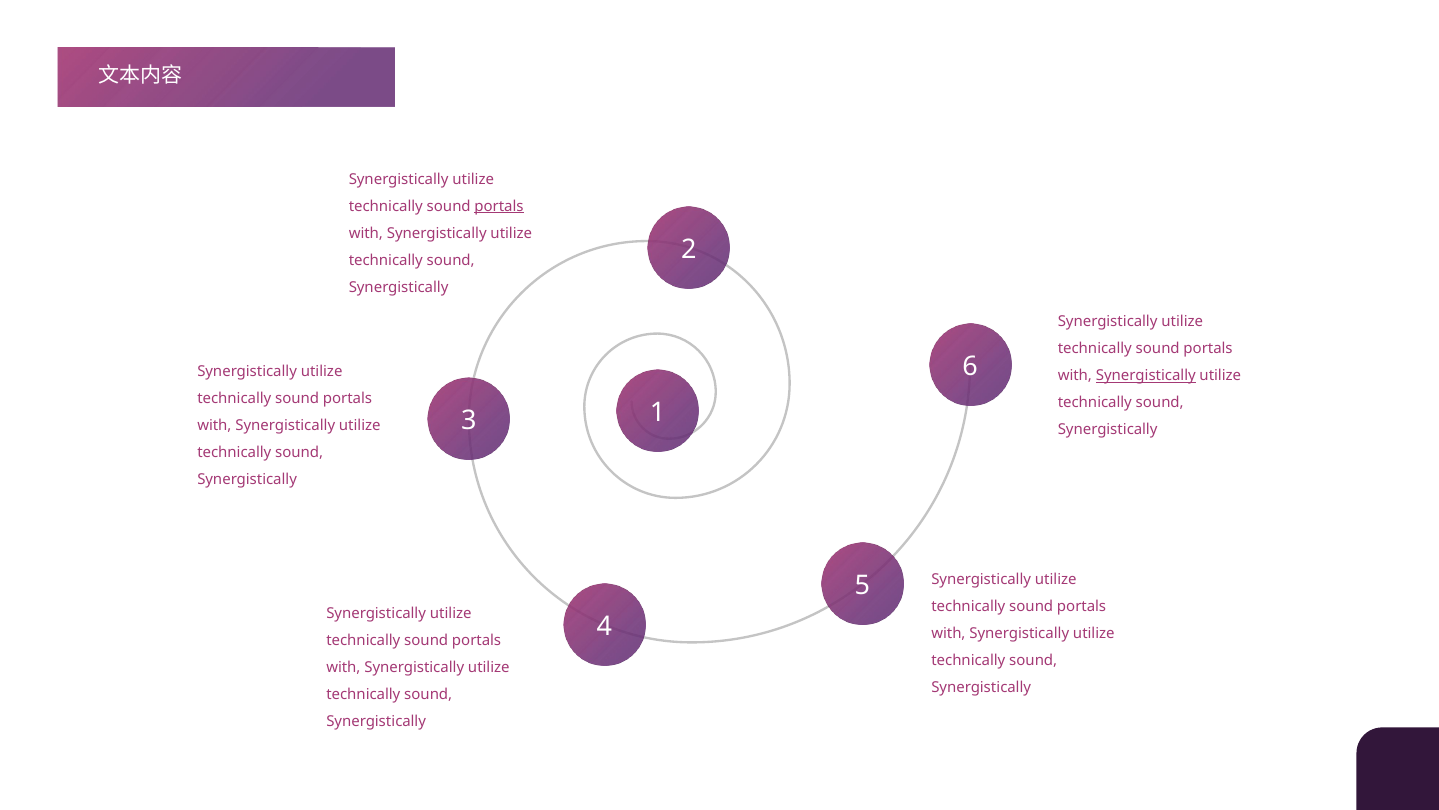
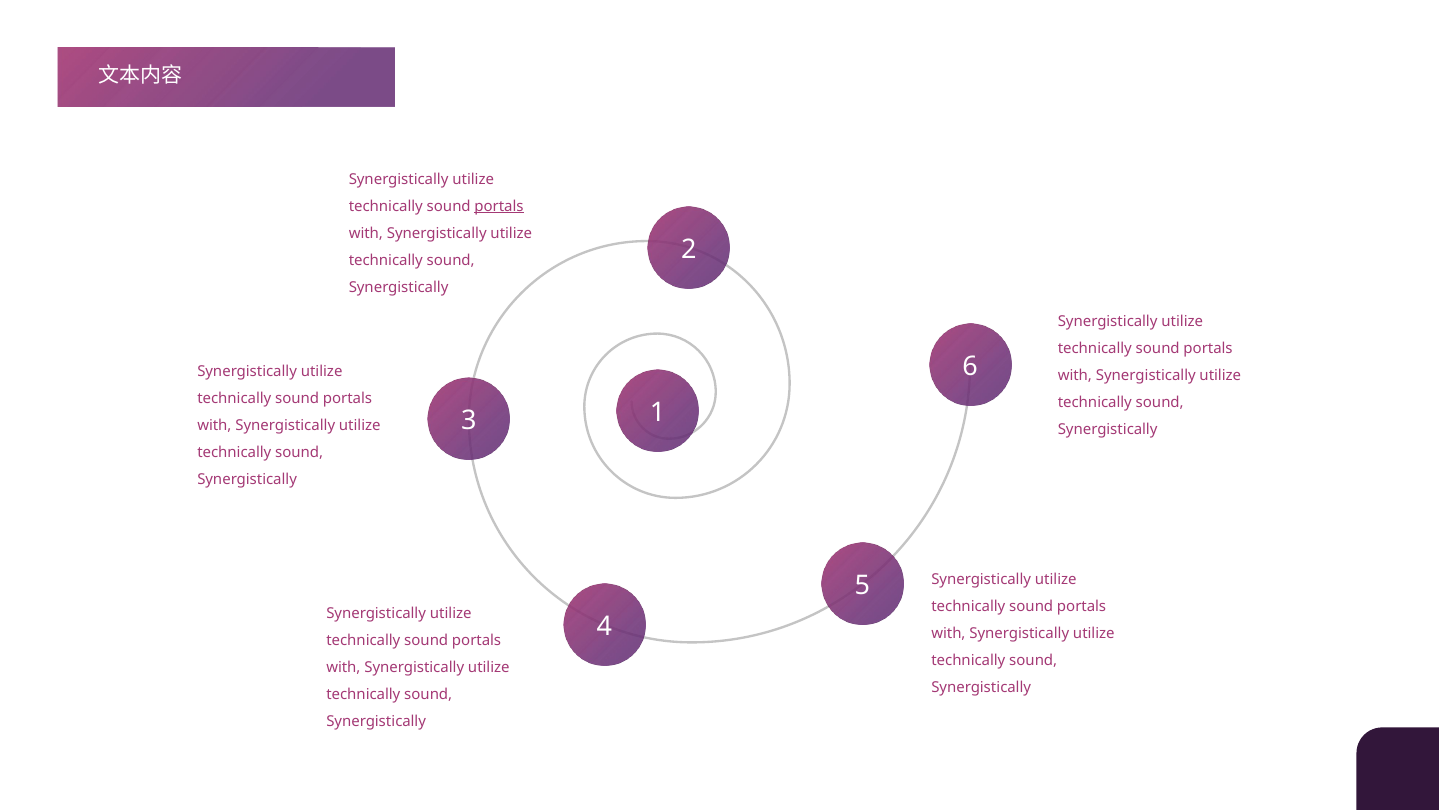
Synergistically underline: present -> none (1146, 376)
